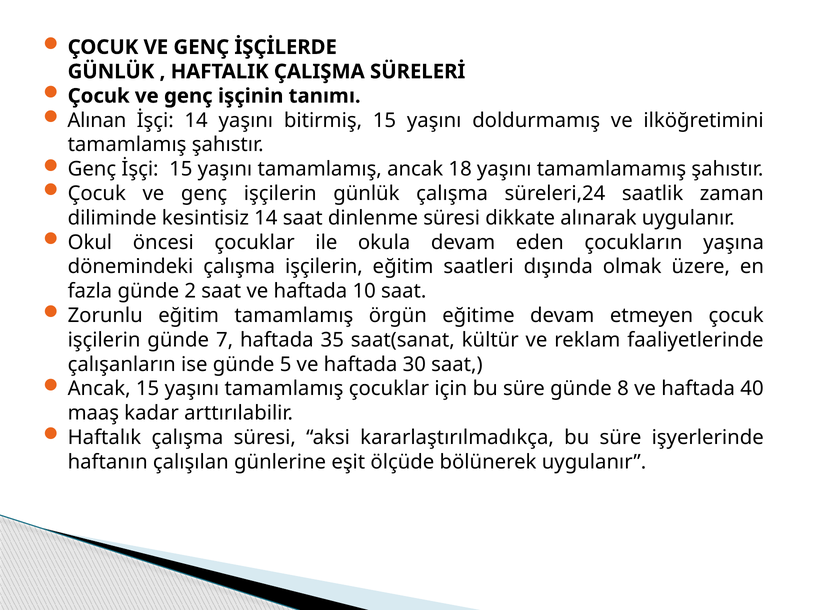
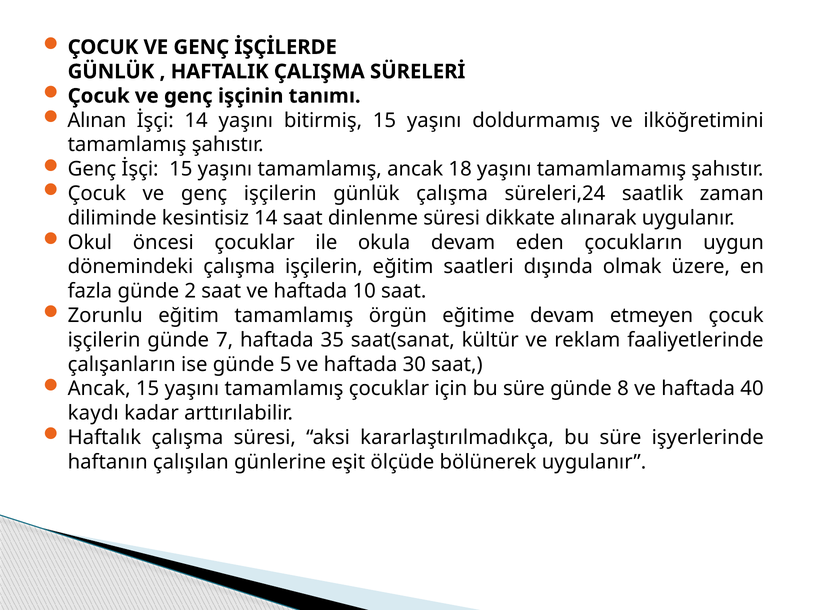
yaşına: yaşına -> uygun (734, 243)
maaş: maaş -> kaydı (93, 414)
